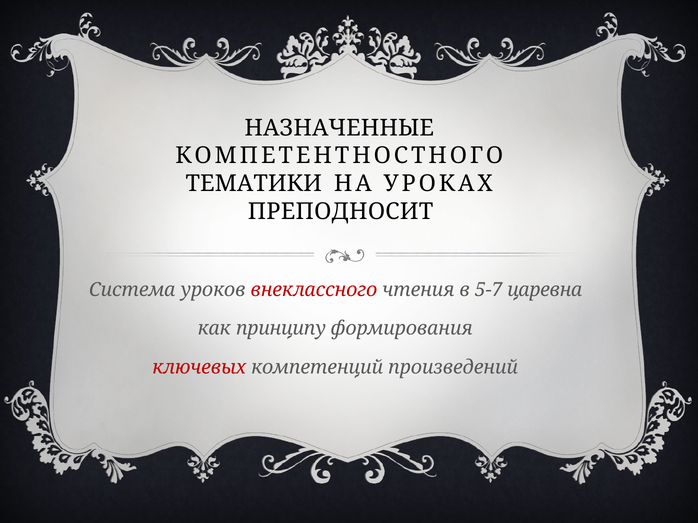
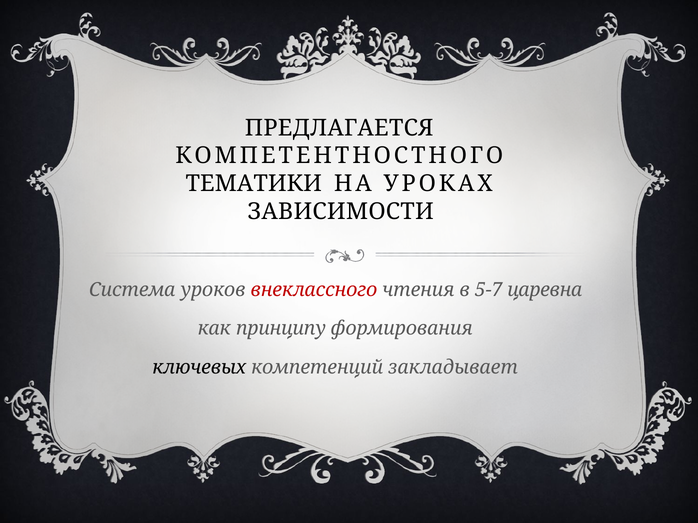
НАЗНАЧЕННЫЕ: НАЗНАЧЕННЫЕ -> ПРЕДЛАГАЕТСЯ (339, 128)
ПРЕПОДНОСИТ: ПРЕПОДНОСИТ -> ЗАВИСИМОСТИ (341, 212)
ключевых colour: red -> black (199, 368)
произведений: произведений -> закладывает (453, 368)
